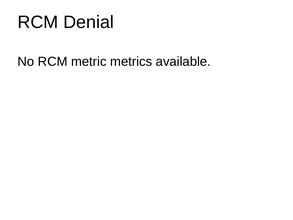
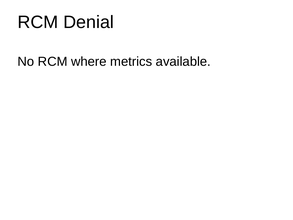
metric: metric -> where (89, 61)
